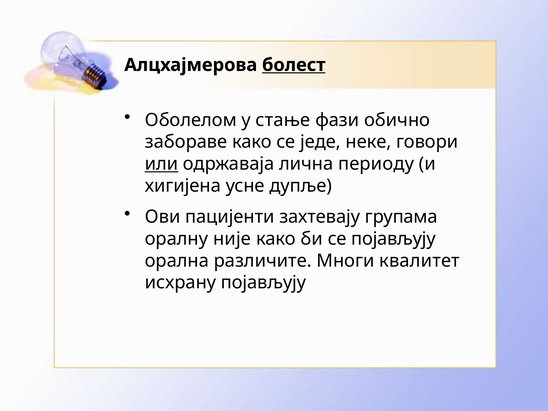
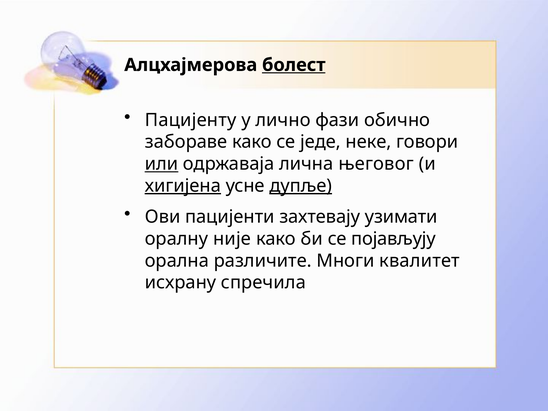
Оболелом: Оболелом -> Пацијенту (191, 120)
стање: стање -> лично (283, 120)
периоду: периоду -> његовог (376, 164)
хигијена underline: none -> present (183, 186)
дупље underline: none -> present (301, 186)
групама: групама -> узимати (401, 217)
исхрану појављују: појављују -> спречила (263, 283)
